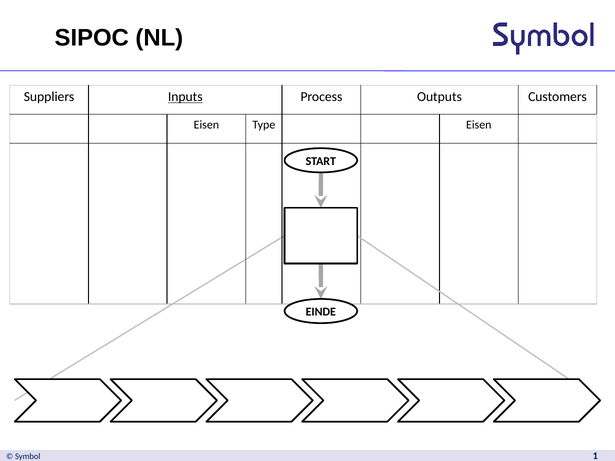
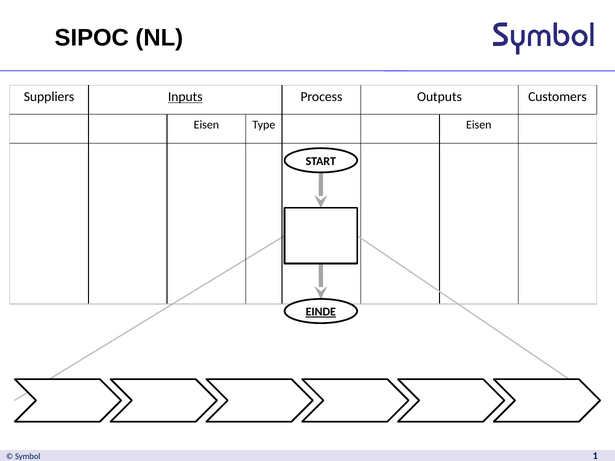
EINDE underline: none -> present (321, 312)
